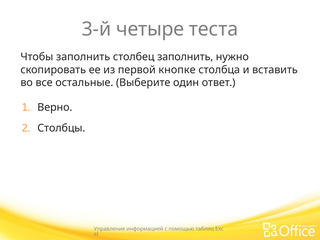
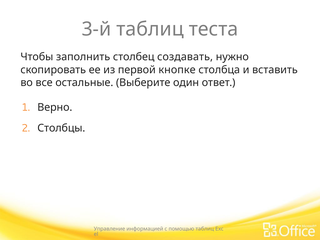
3-й четыре: четыре -> таблиц (150, 29)
столбец заполнить: заполнить -> создавать (185, 57)
